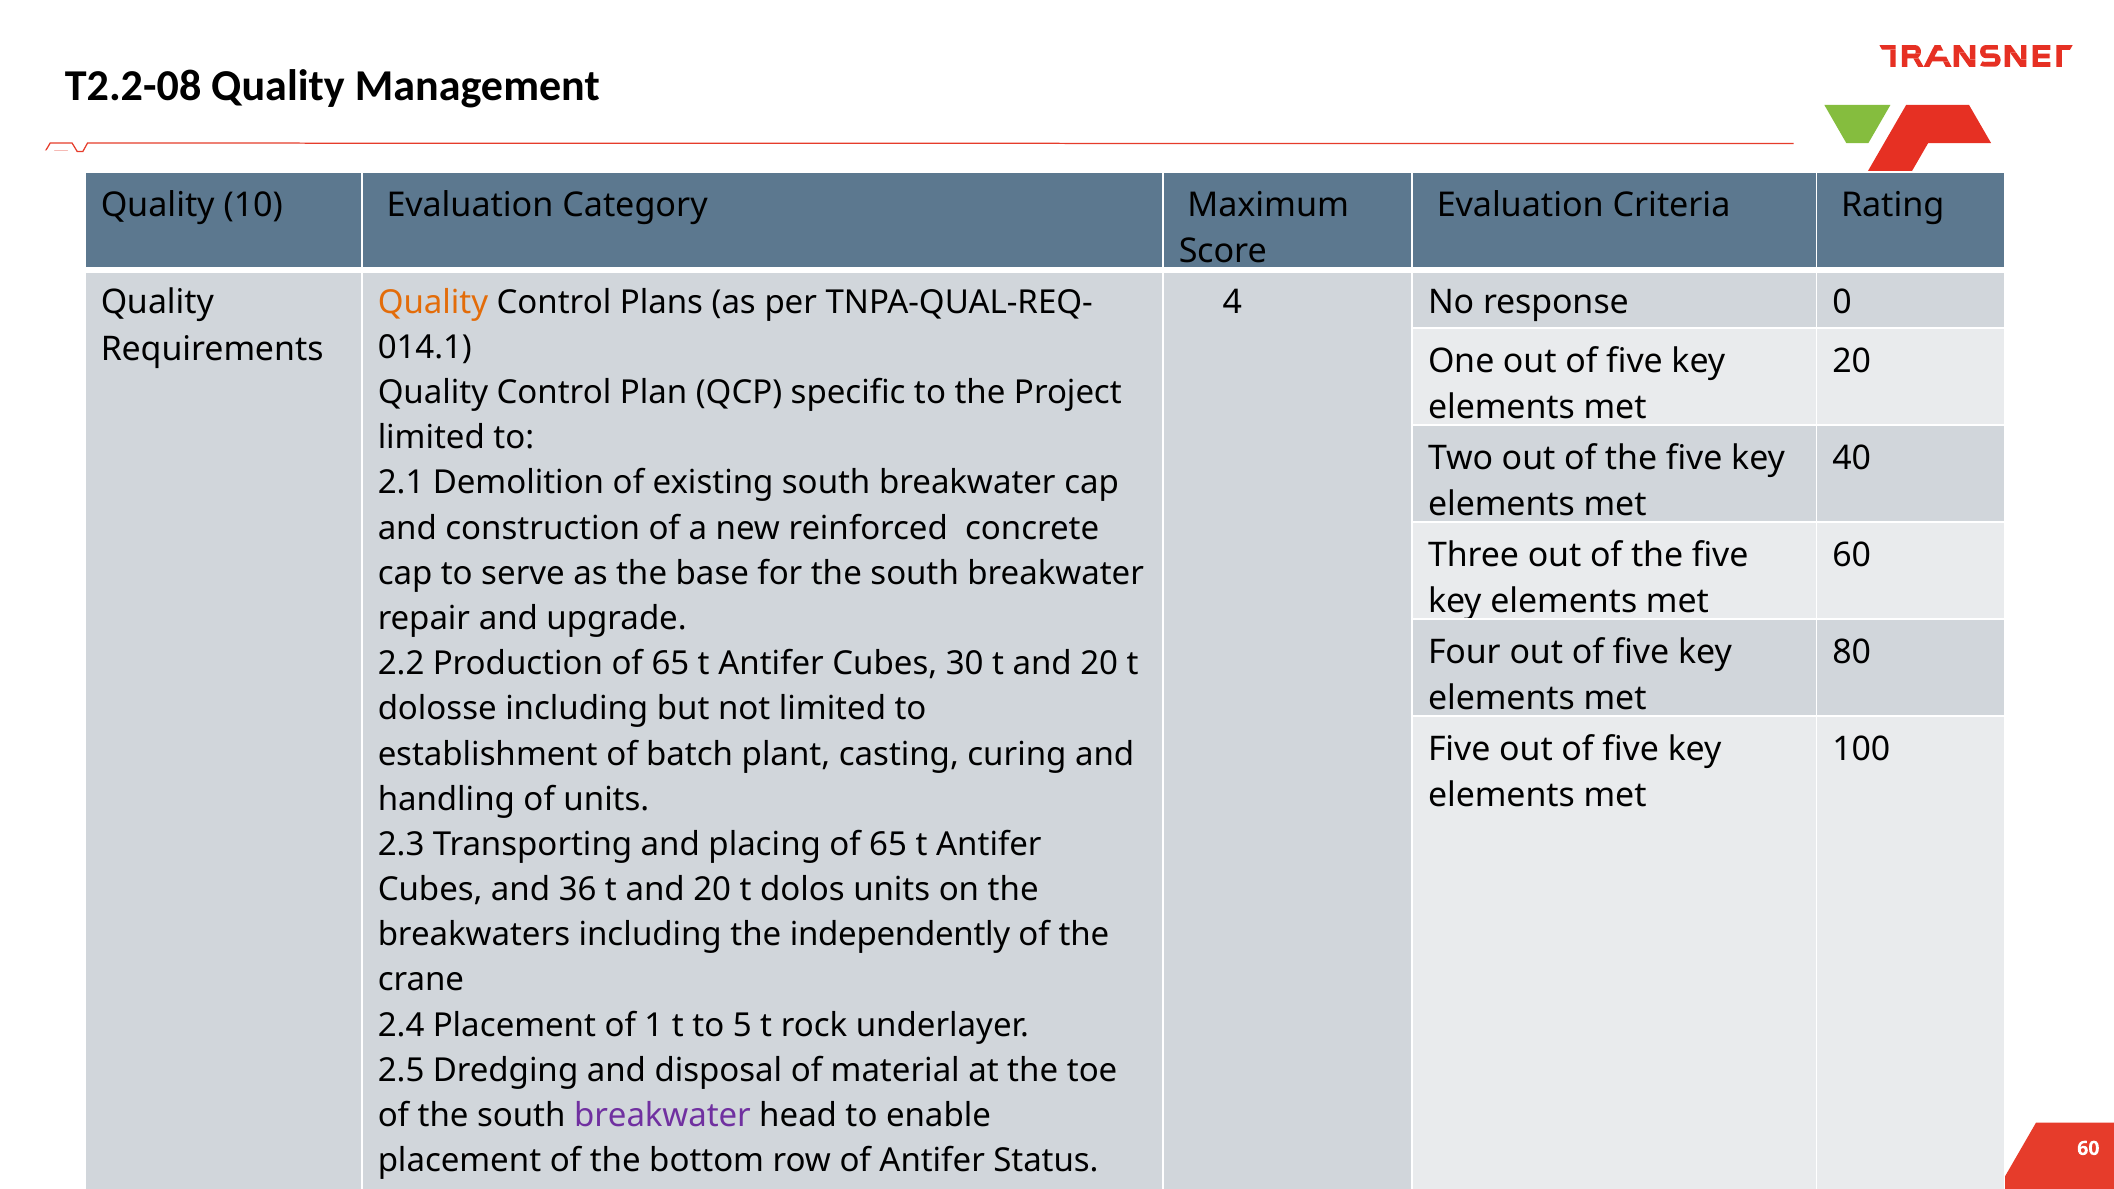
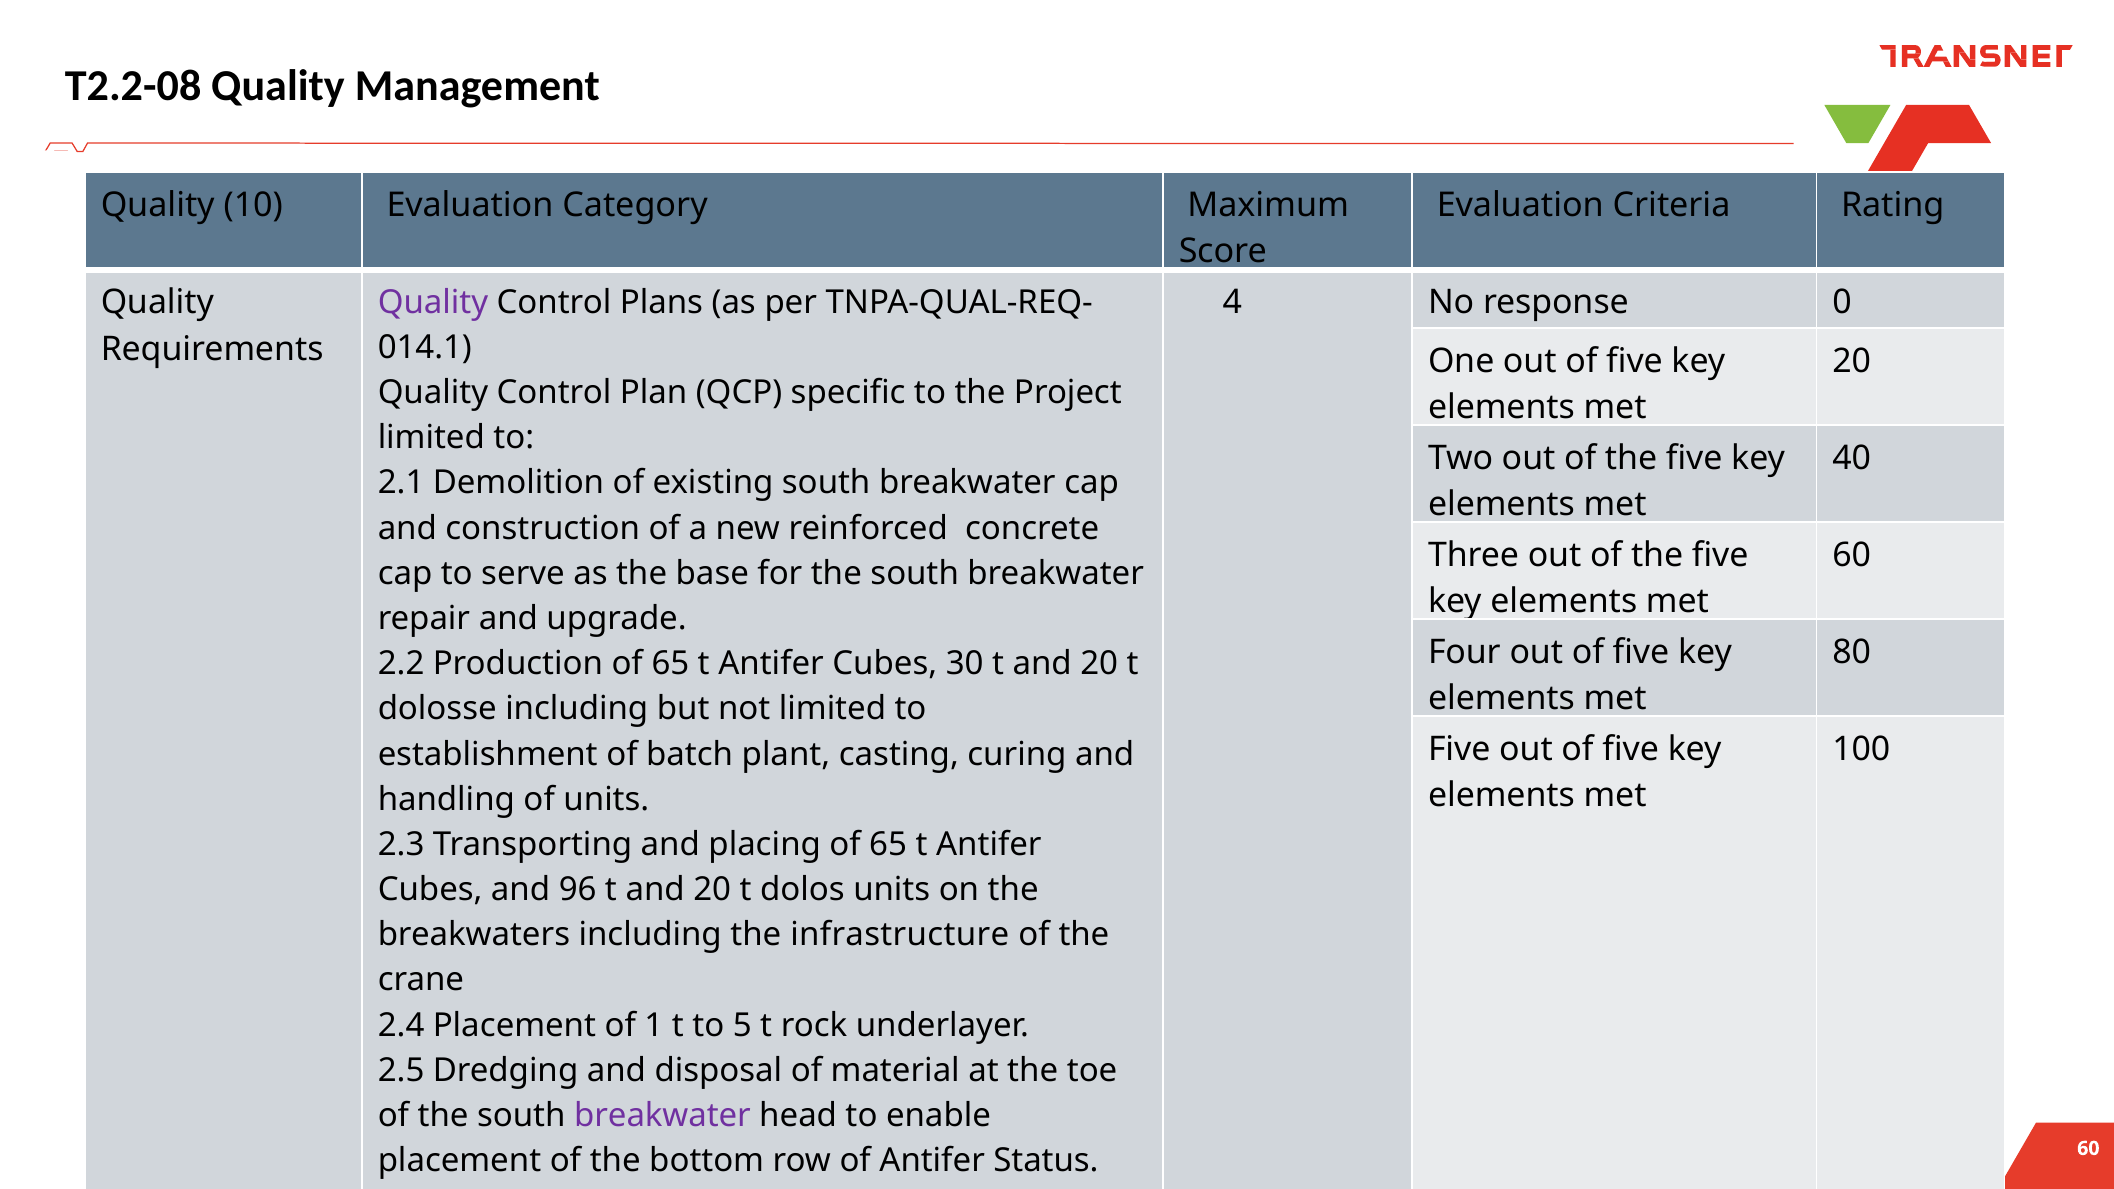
Quality colour: orange -> purple (433, 302)
36: 36 -> 96 (578, 890)
independently: independently -> infrastructure (900, 935)
